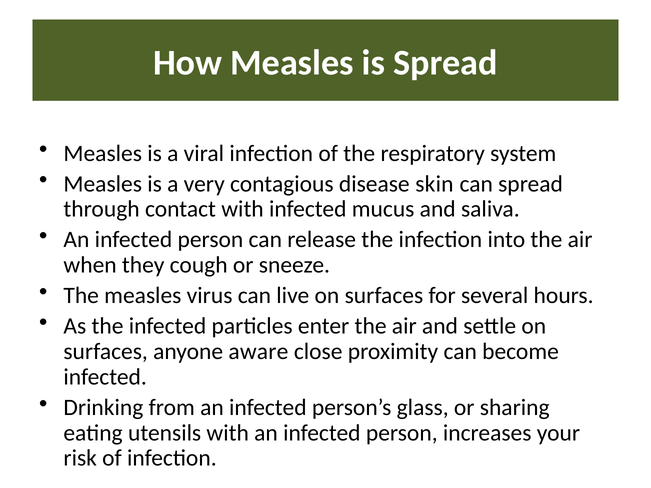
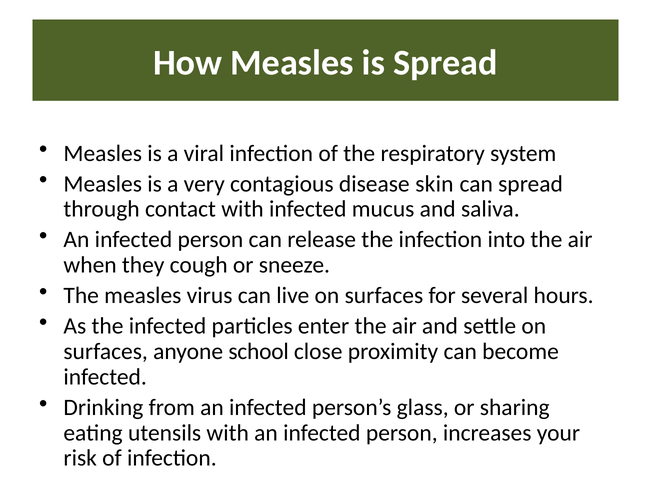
aware: aware -> school (259, 352)
